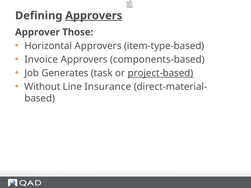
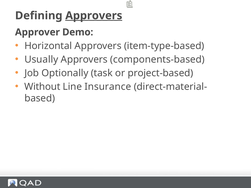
Those: Those -> Demo (78, 32)
Invoice: Invoice -> Usually (41, 60)
Generates: Generates -> Optionally (65, 73)
project-based underline: present -> none (160, 73)
